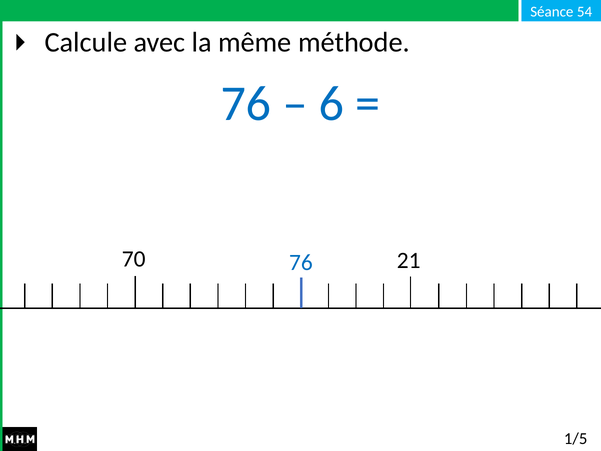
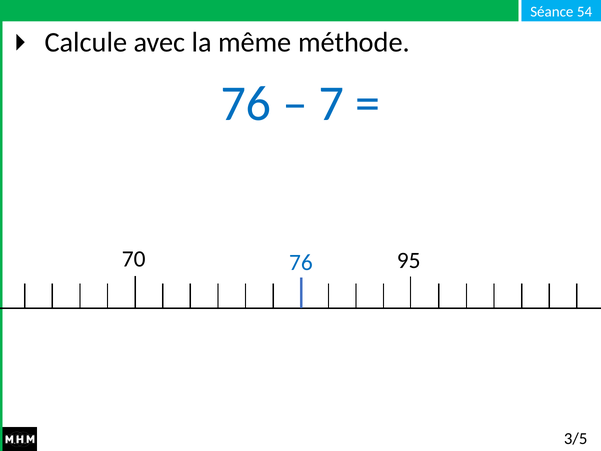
6: 6 -> 7 (331, 104)
21: 21 -> 95 (409, 260)
1/5: 1/5 -> 3/5 (576, 439)
